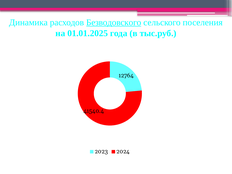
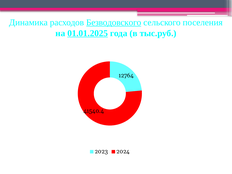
01.01.2025 underline: none -> present (88, 33)
